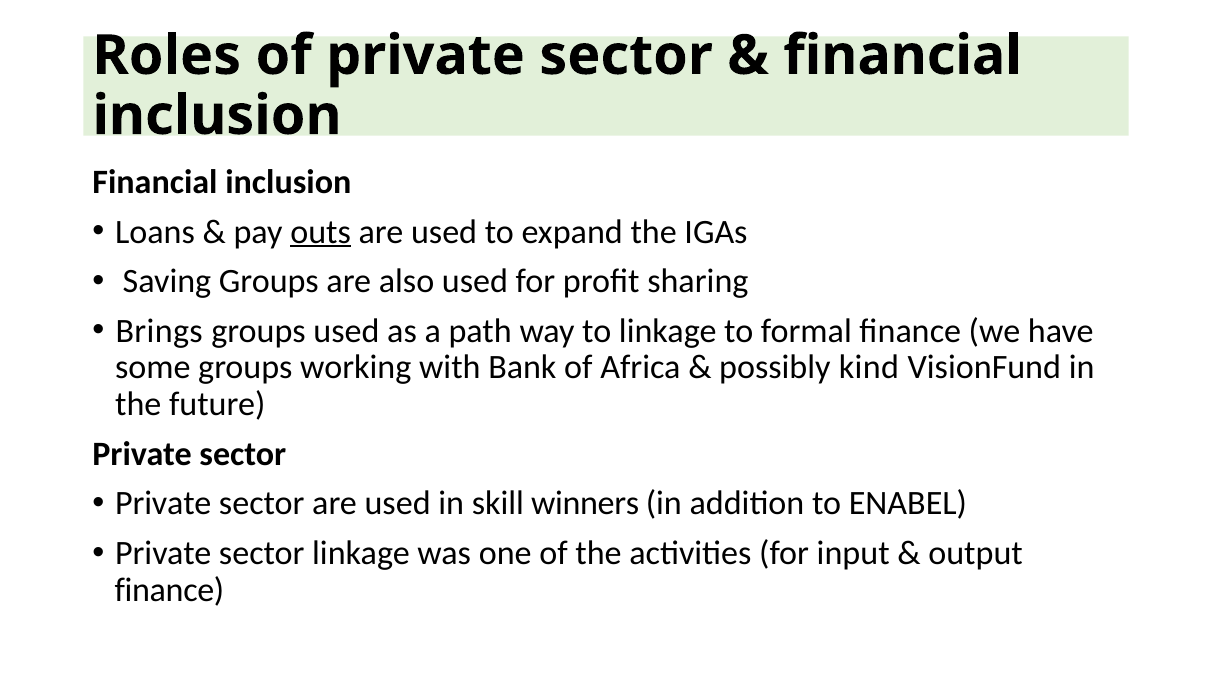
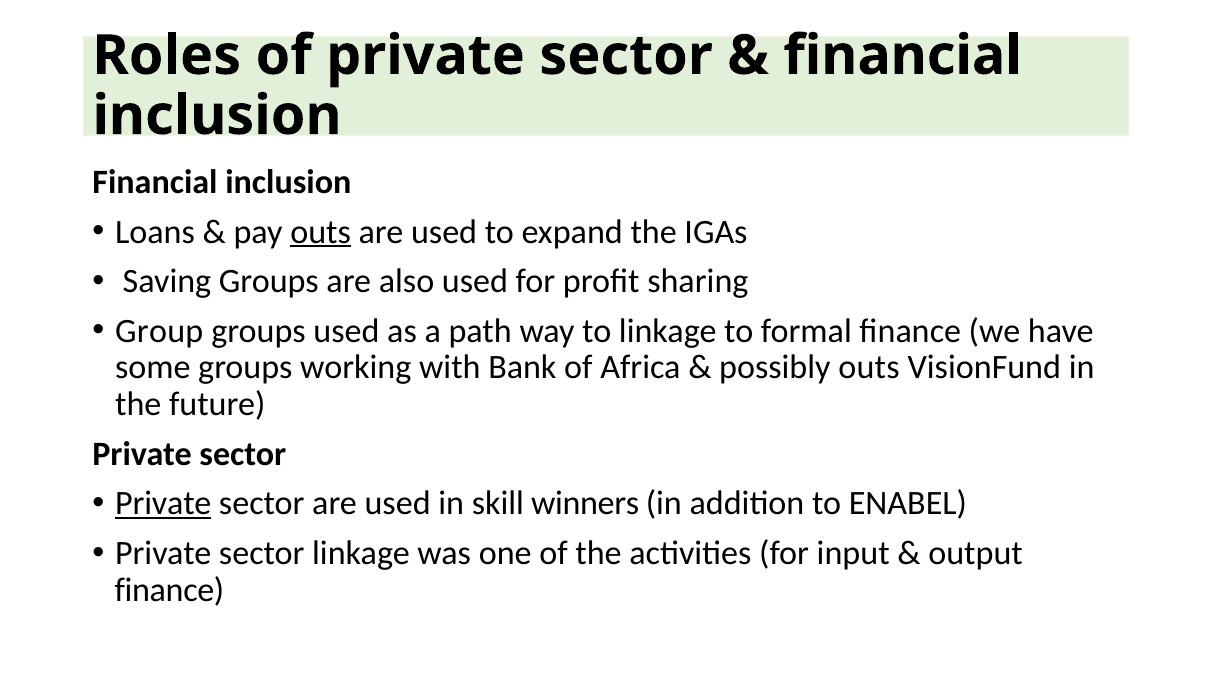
Brings: Brings -> Group (159, 331)
possibly kind: kind -> outs (869, 368)
Private underline: none -> present (163, 503)
